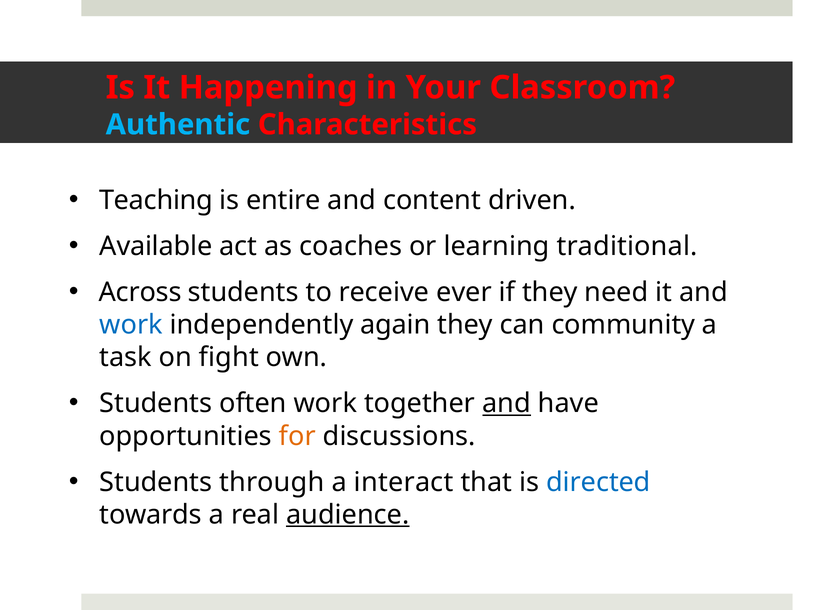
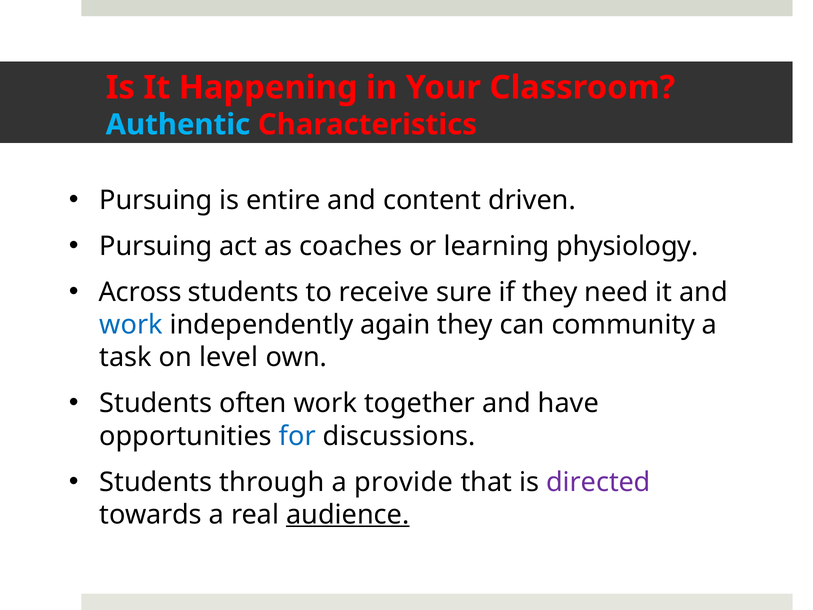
Teaching: Teaching -> Pursuing (156, 200)
Available: Available -> Pursuing (156, 246)
traditional: traditional -> physiology (627, 246)
ever: ever -> sure (464, 292)
fight: fight -> level (229, 357)
and underline: present -> none (507, 403)
for colour: orange -> blue (297, 436)
interact: interact -> provide (404, 482)
directed colour: blue -> purple (598, 482)
